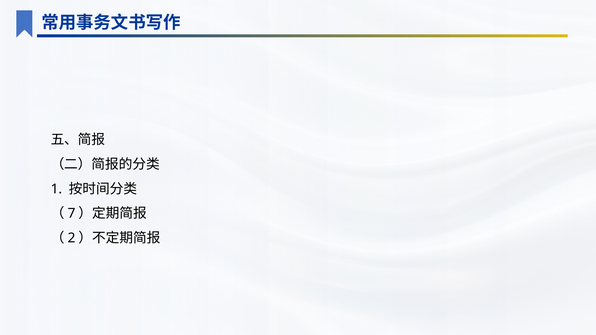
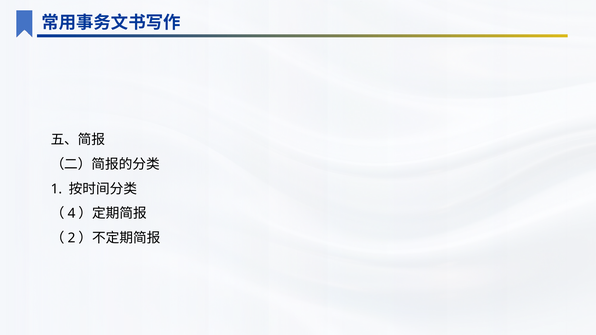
7: 7 -> 4 (72, 214)
